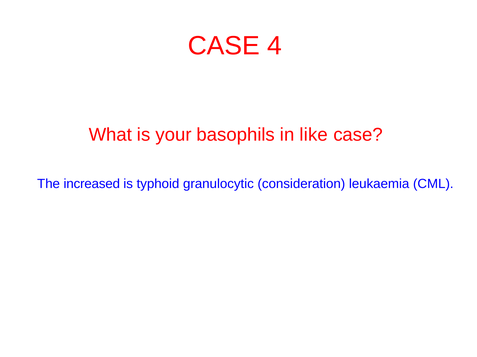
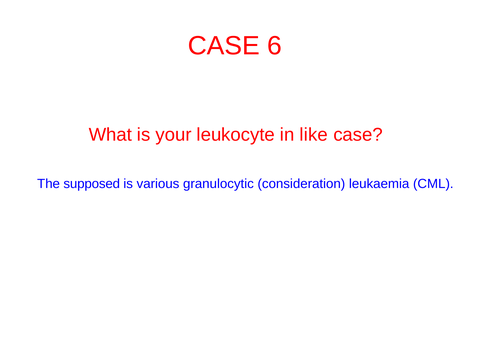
4: 4 -> 6 (274, 46)
basophils: basophils -> leukocyte (236, 135)
increased: increased -> supposed (92, 184)
typhoid: typhoid -> various (158, 184)
